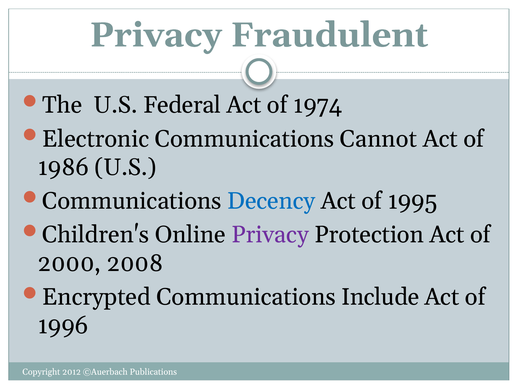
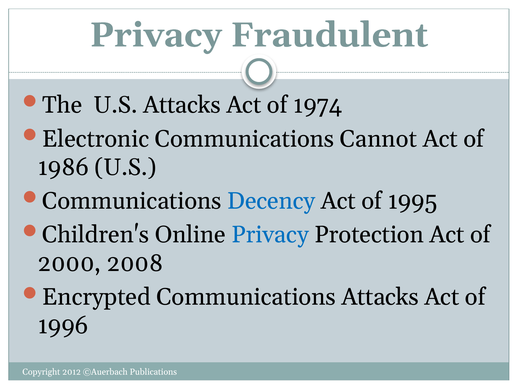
U.S Federal: Federal -> Attacks (182, 105)
Privacy colour: purple -> blue (270, 235)
Communications Include: Include -> Attacks (380, 297)
